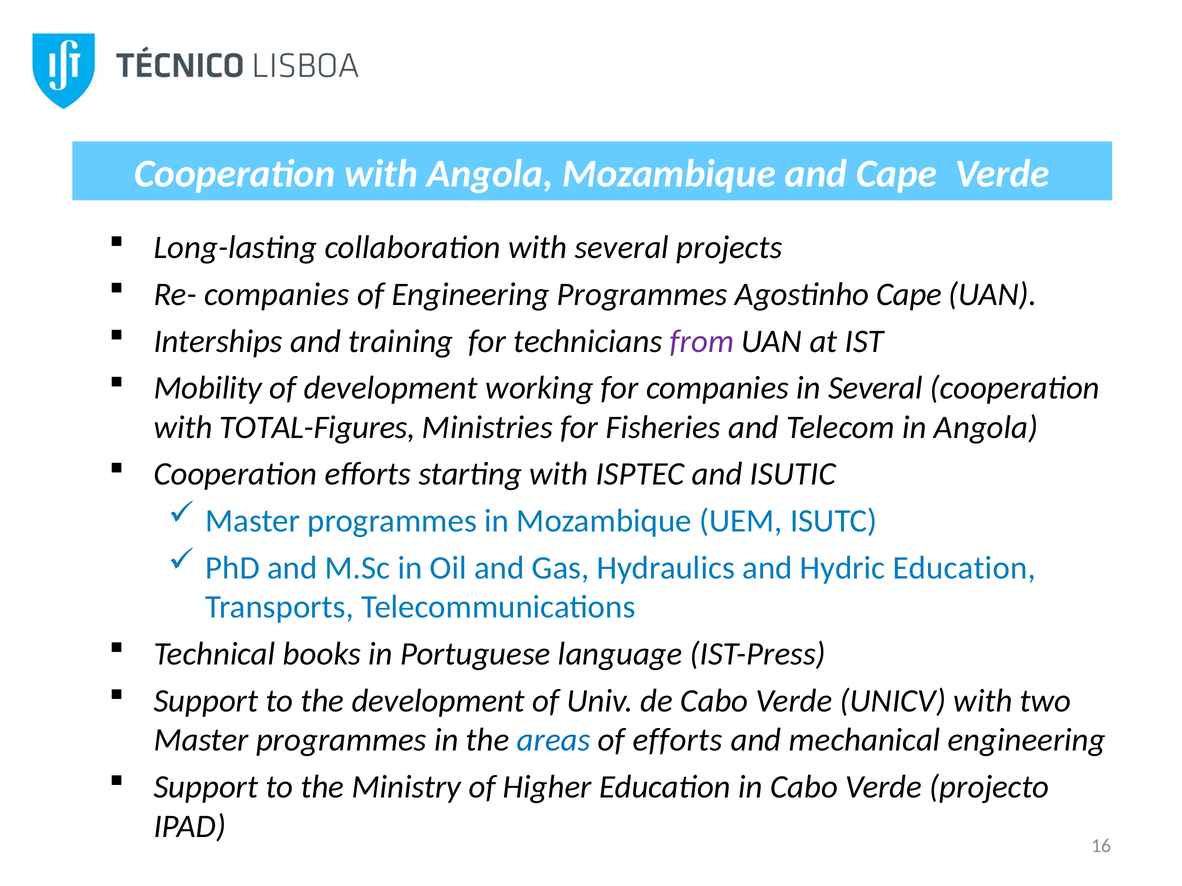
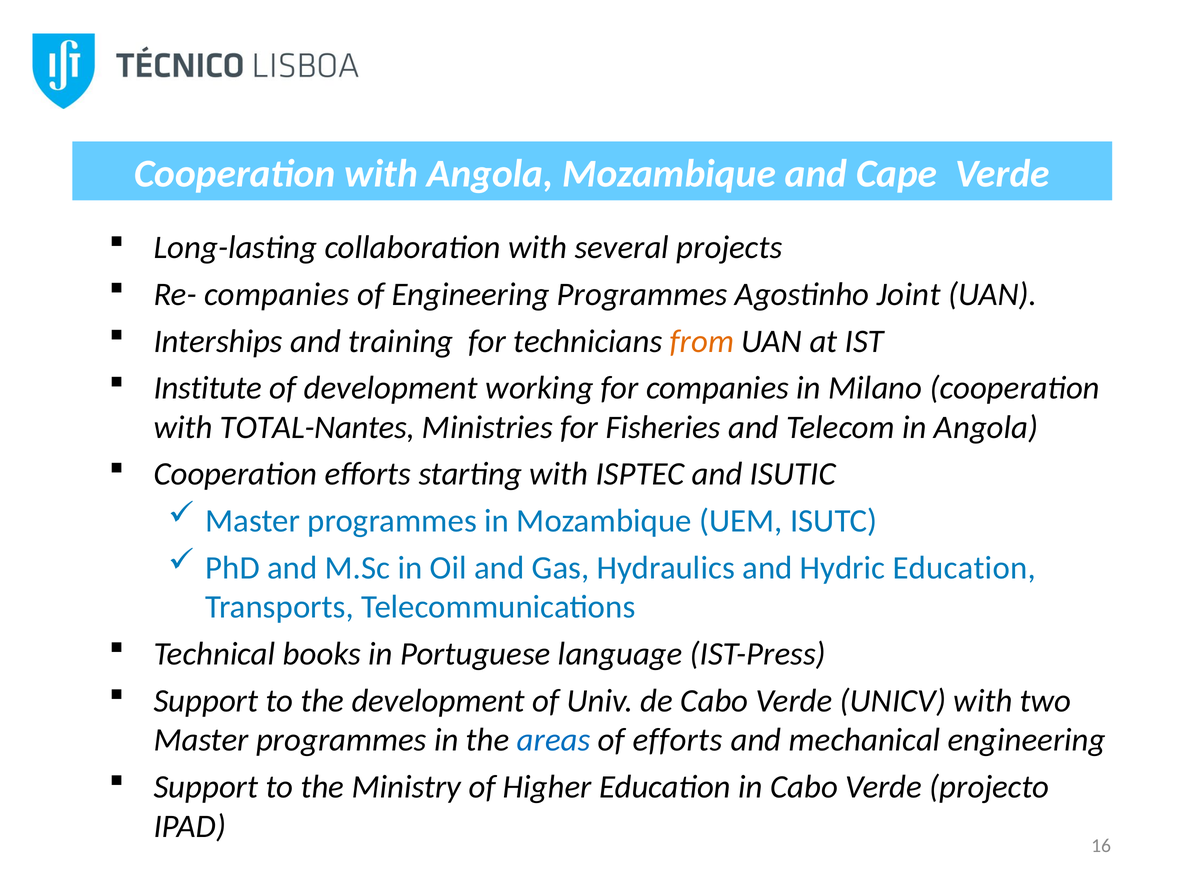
Agostinho Cape: Cape -> Joint (909, 295)
from colour: purple -> orange (702, 341)
Mobility: Mobility -> Institute (208, 388)
in Several: Several -> Milano (875, 388)
TOTAL-Figures: TOTAL-Figures -> TOTAL-Nantes (317, 428)
